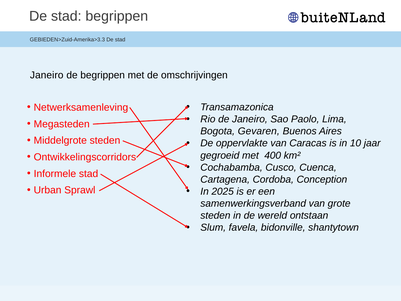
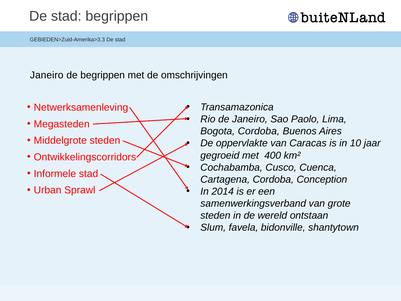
Bogota Gevaren: Gevaren -> Cordoba (259, 131)
2025: 2025 -> 2014 (223, 191)
